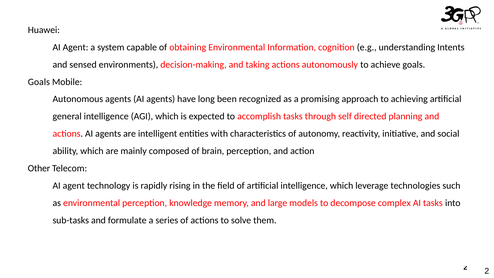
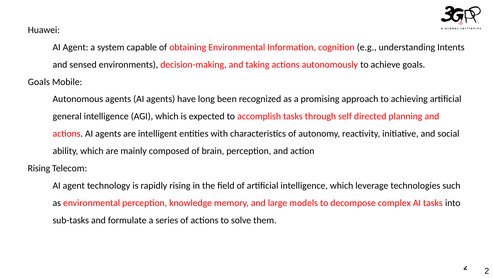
Other: Other -> Rising (39, 168)
